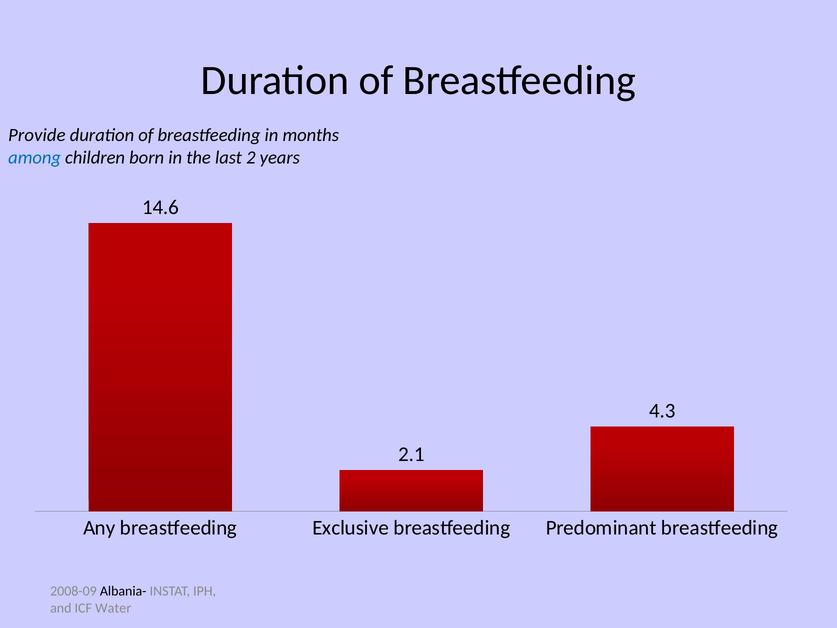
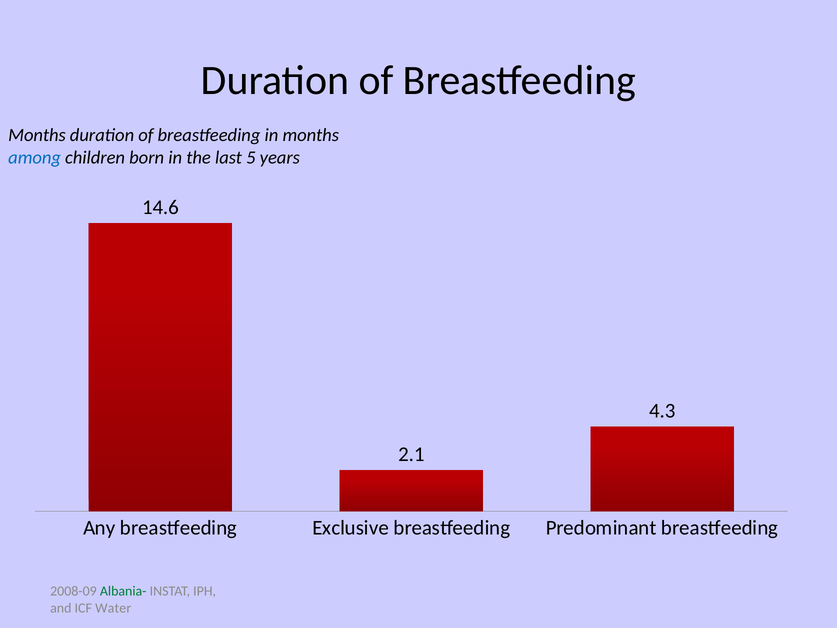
Provide: Provide -> Months (37, 135)
2: 2 -> 5 (251, 157)
Albania- colour: black -> green (123, 591)
